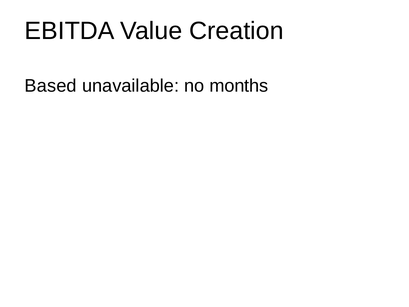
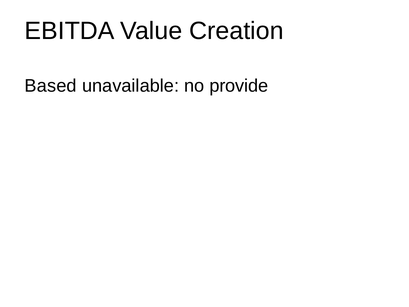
months: months -> provide (239, 86)
